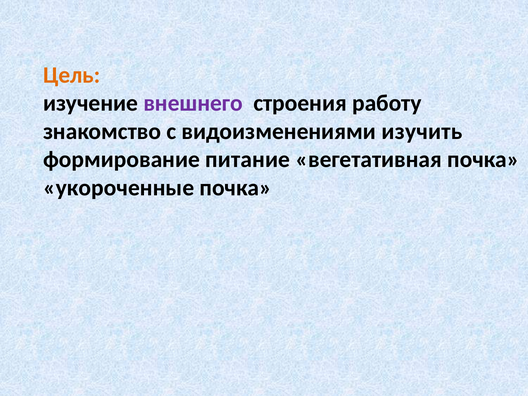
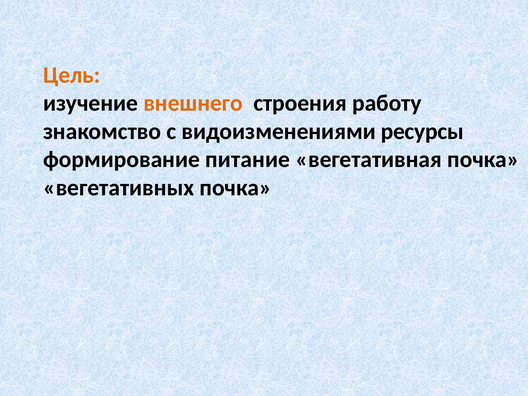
внешнего colour: purple -> orange (193, 103)
изучить: изучить -> ресурсы (422, 131)
укороченные: укороченные -> вегетативных (119, 188)
